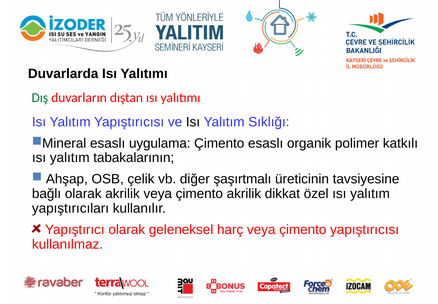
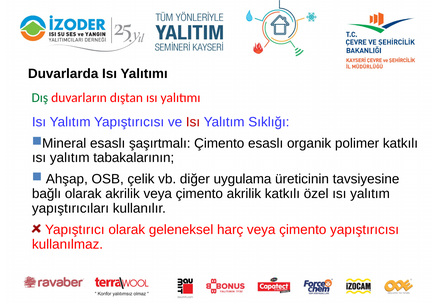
Isı colour: black -> red (193, 122)
uygulama: uygulama -> şaşırtmalı (160, 143)
şaşırtmalı: şaşırtmalı -> uygulama (243, 179)
akrilik dikkat: dikkat -> katkılı (282, 193)
